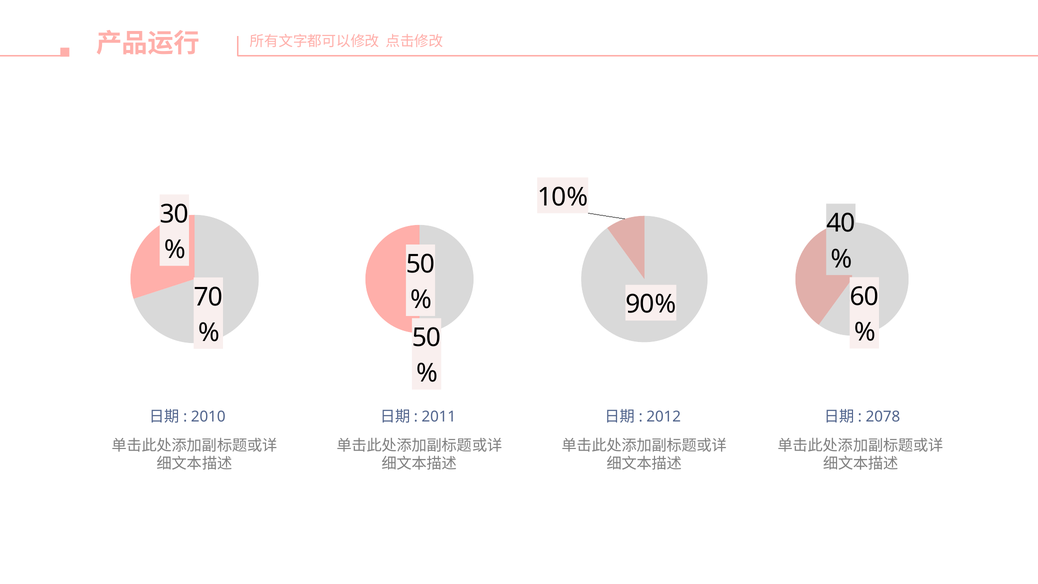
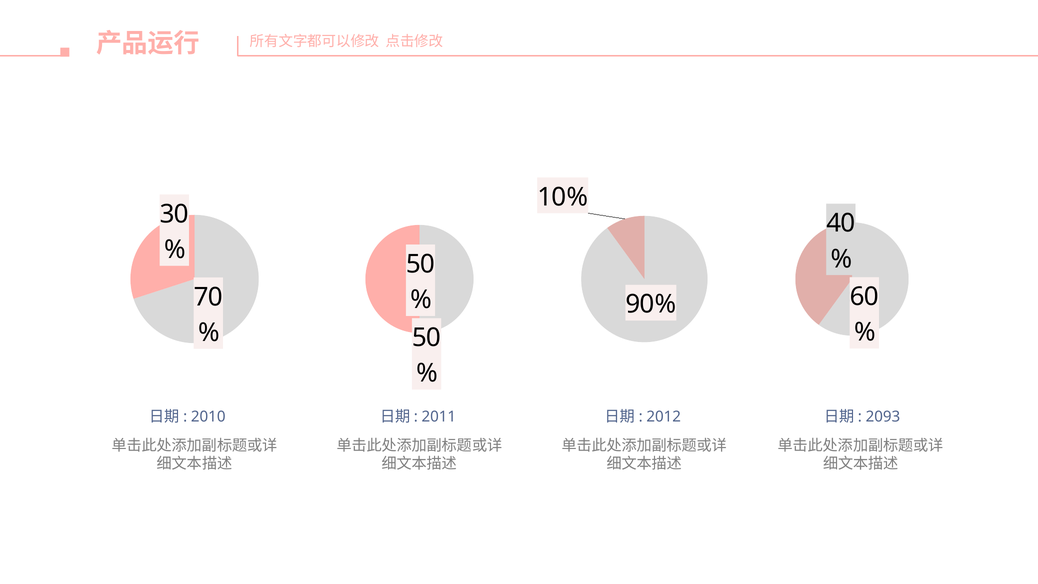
2078: 2078 -> 2093 (883, 417)
